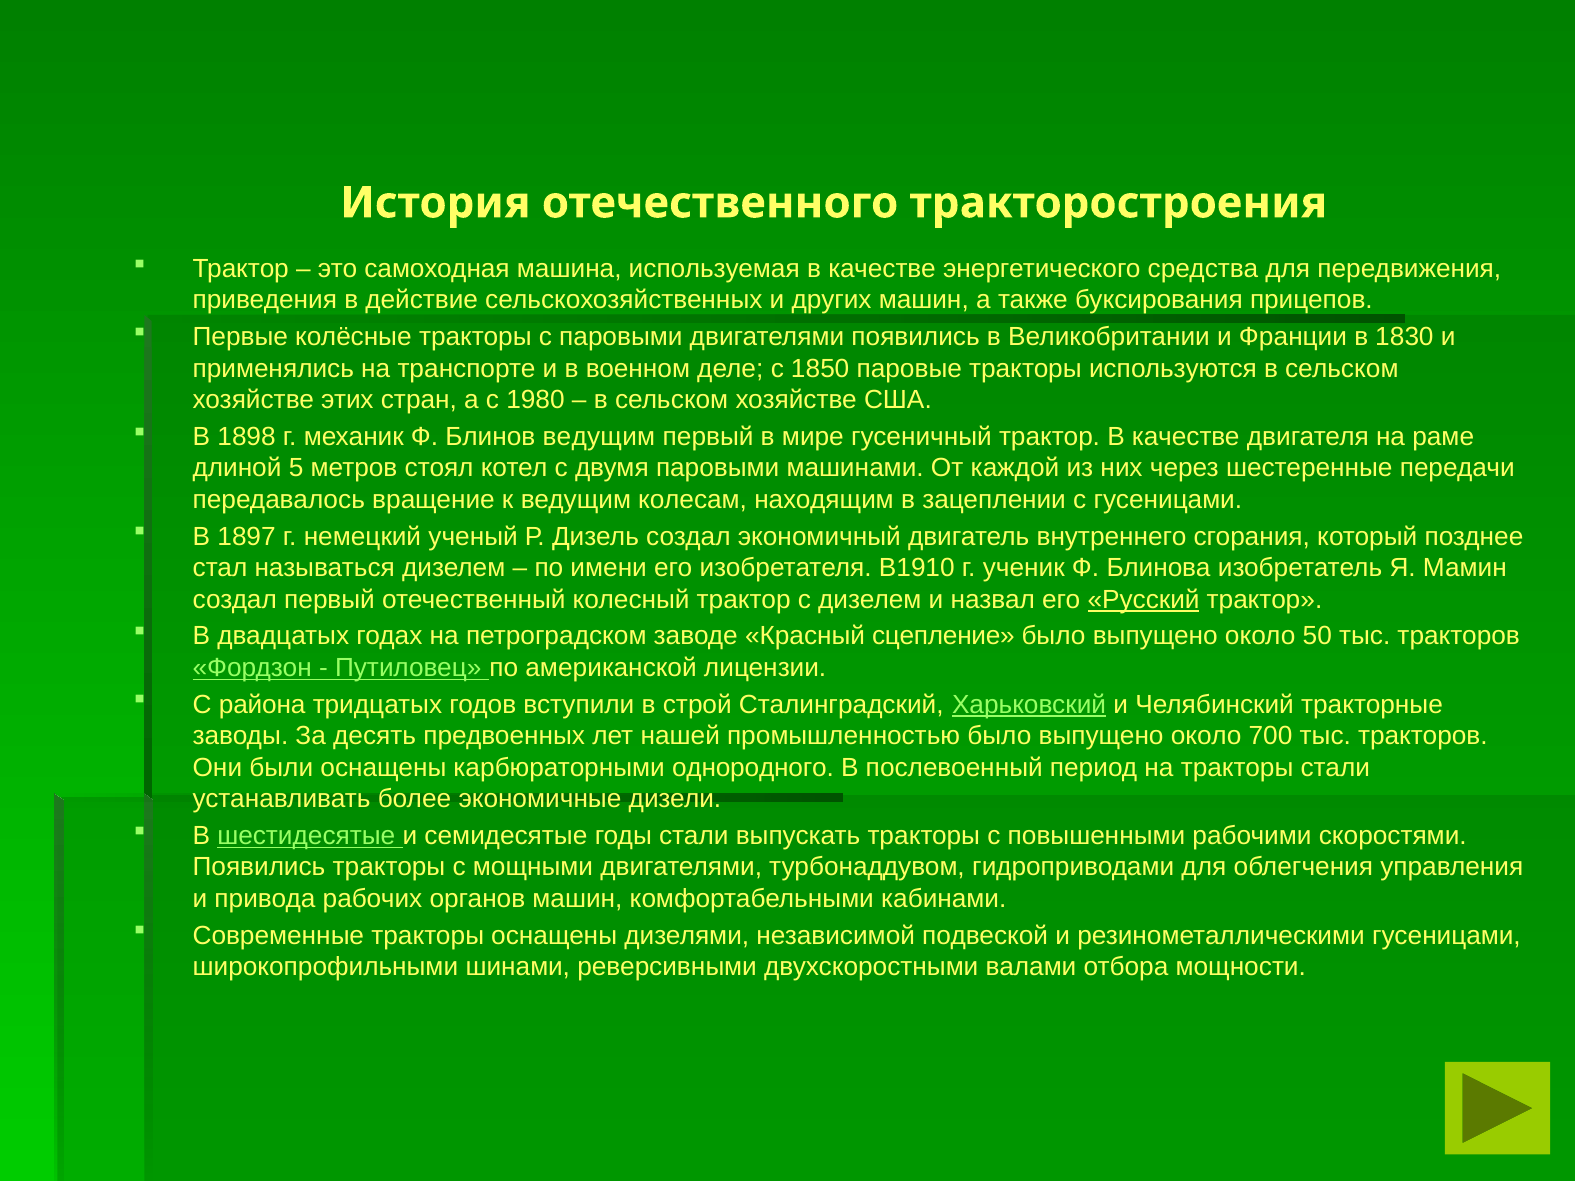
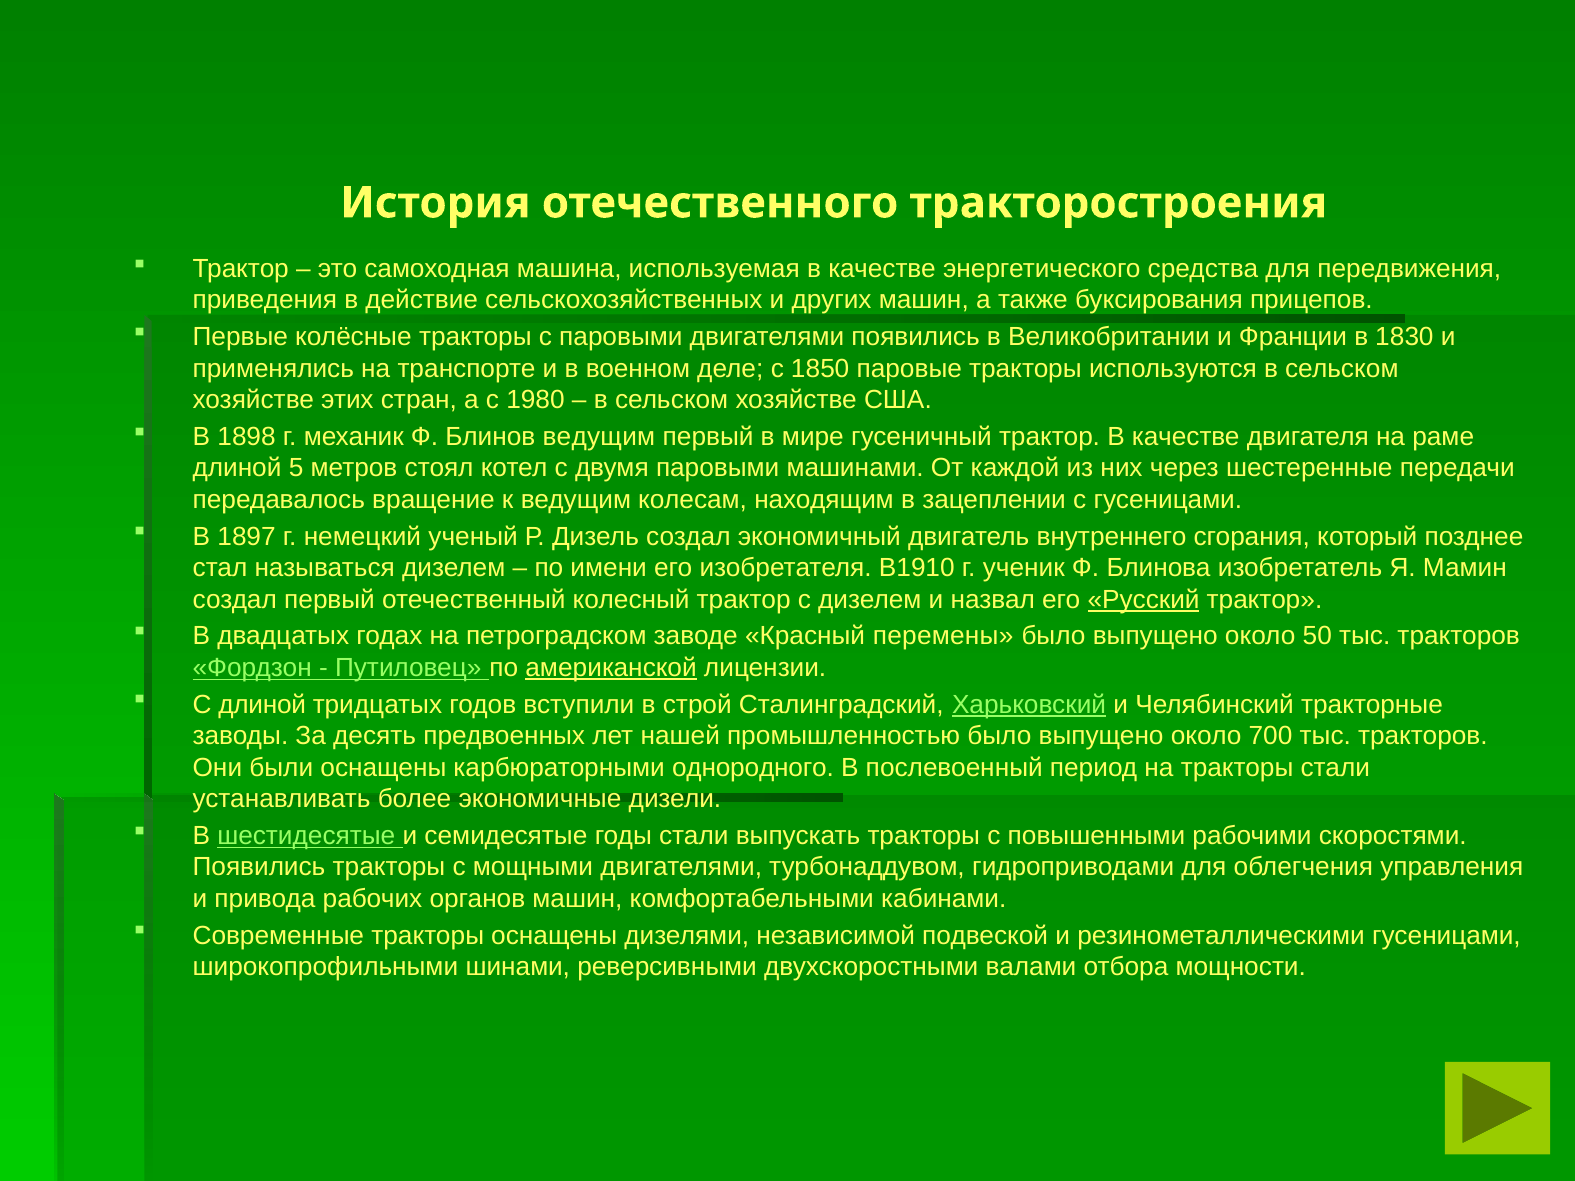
сцепление: сцепление -> перемены (943, 636)
американской underline: none -> present (611, 668)
С района: района -> длиной (262, 705)
